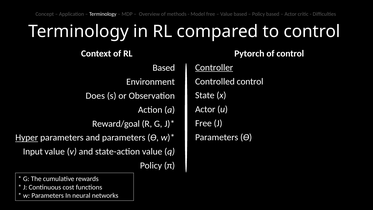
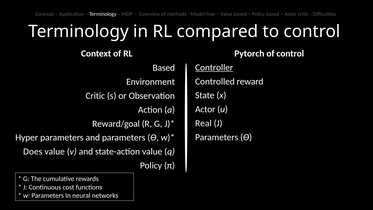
Controlled control: control -> reward (250, 81)
Does: Does -> Critic (95, 96)
Free: Free -> Real (203, 123)
Hyper underline: present -> none (27, 138)
Input: Input -> Does (33, 151)
